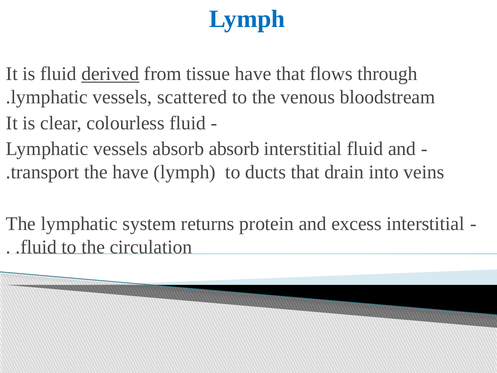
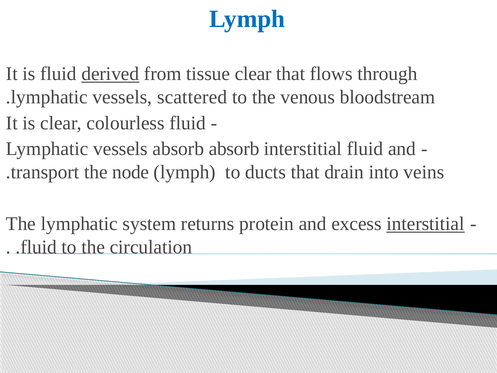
tissue have: have -> clear (253, 74)
the have: have -> node (131, 172)
interstitial underline: none -> present (426, 224)
